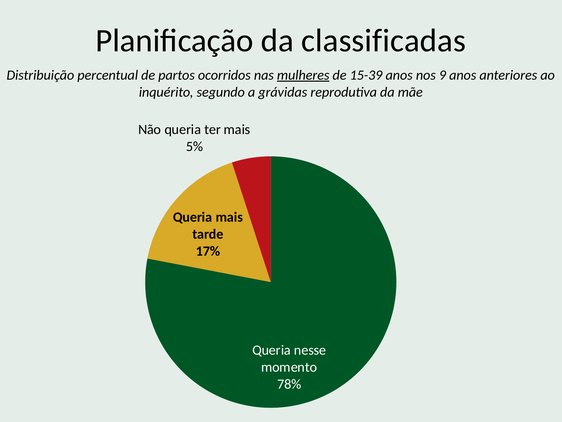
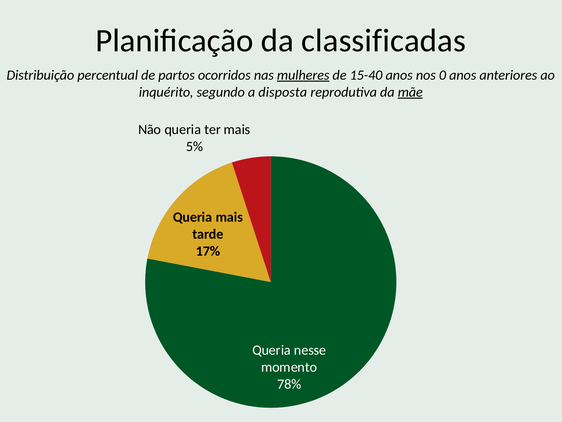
15-39: 15-39 -> 15-40 (366, 75)
9: 9 -> 0 (442, 75)
grávidas: grávidas -> disposta (283, 92)
mãe underline: none -> present (410, 92)
